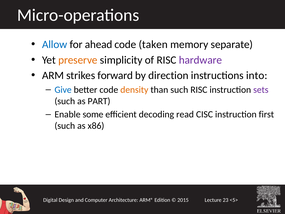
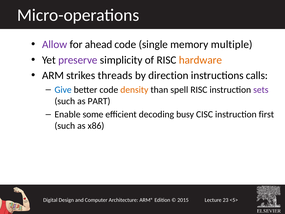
Allow colour: blue -> purple (55, 44)
taken: taken -> single (153, 44)
separate: separate -> multiple (232, 44)
preserve colour: orange -> purple (78, 60)
hardware colour: purple -> orange (200, 60)
forward: forward -> threads (115, 75)
into: into -> calls (257, 75)
than such: such -> spell (179, 90)
read: read -> busy (185, 114)
